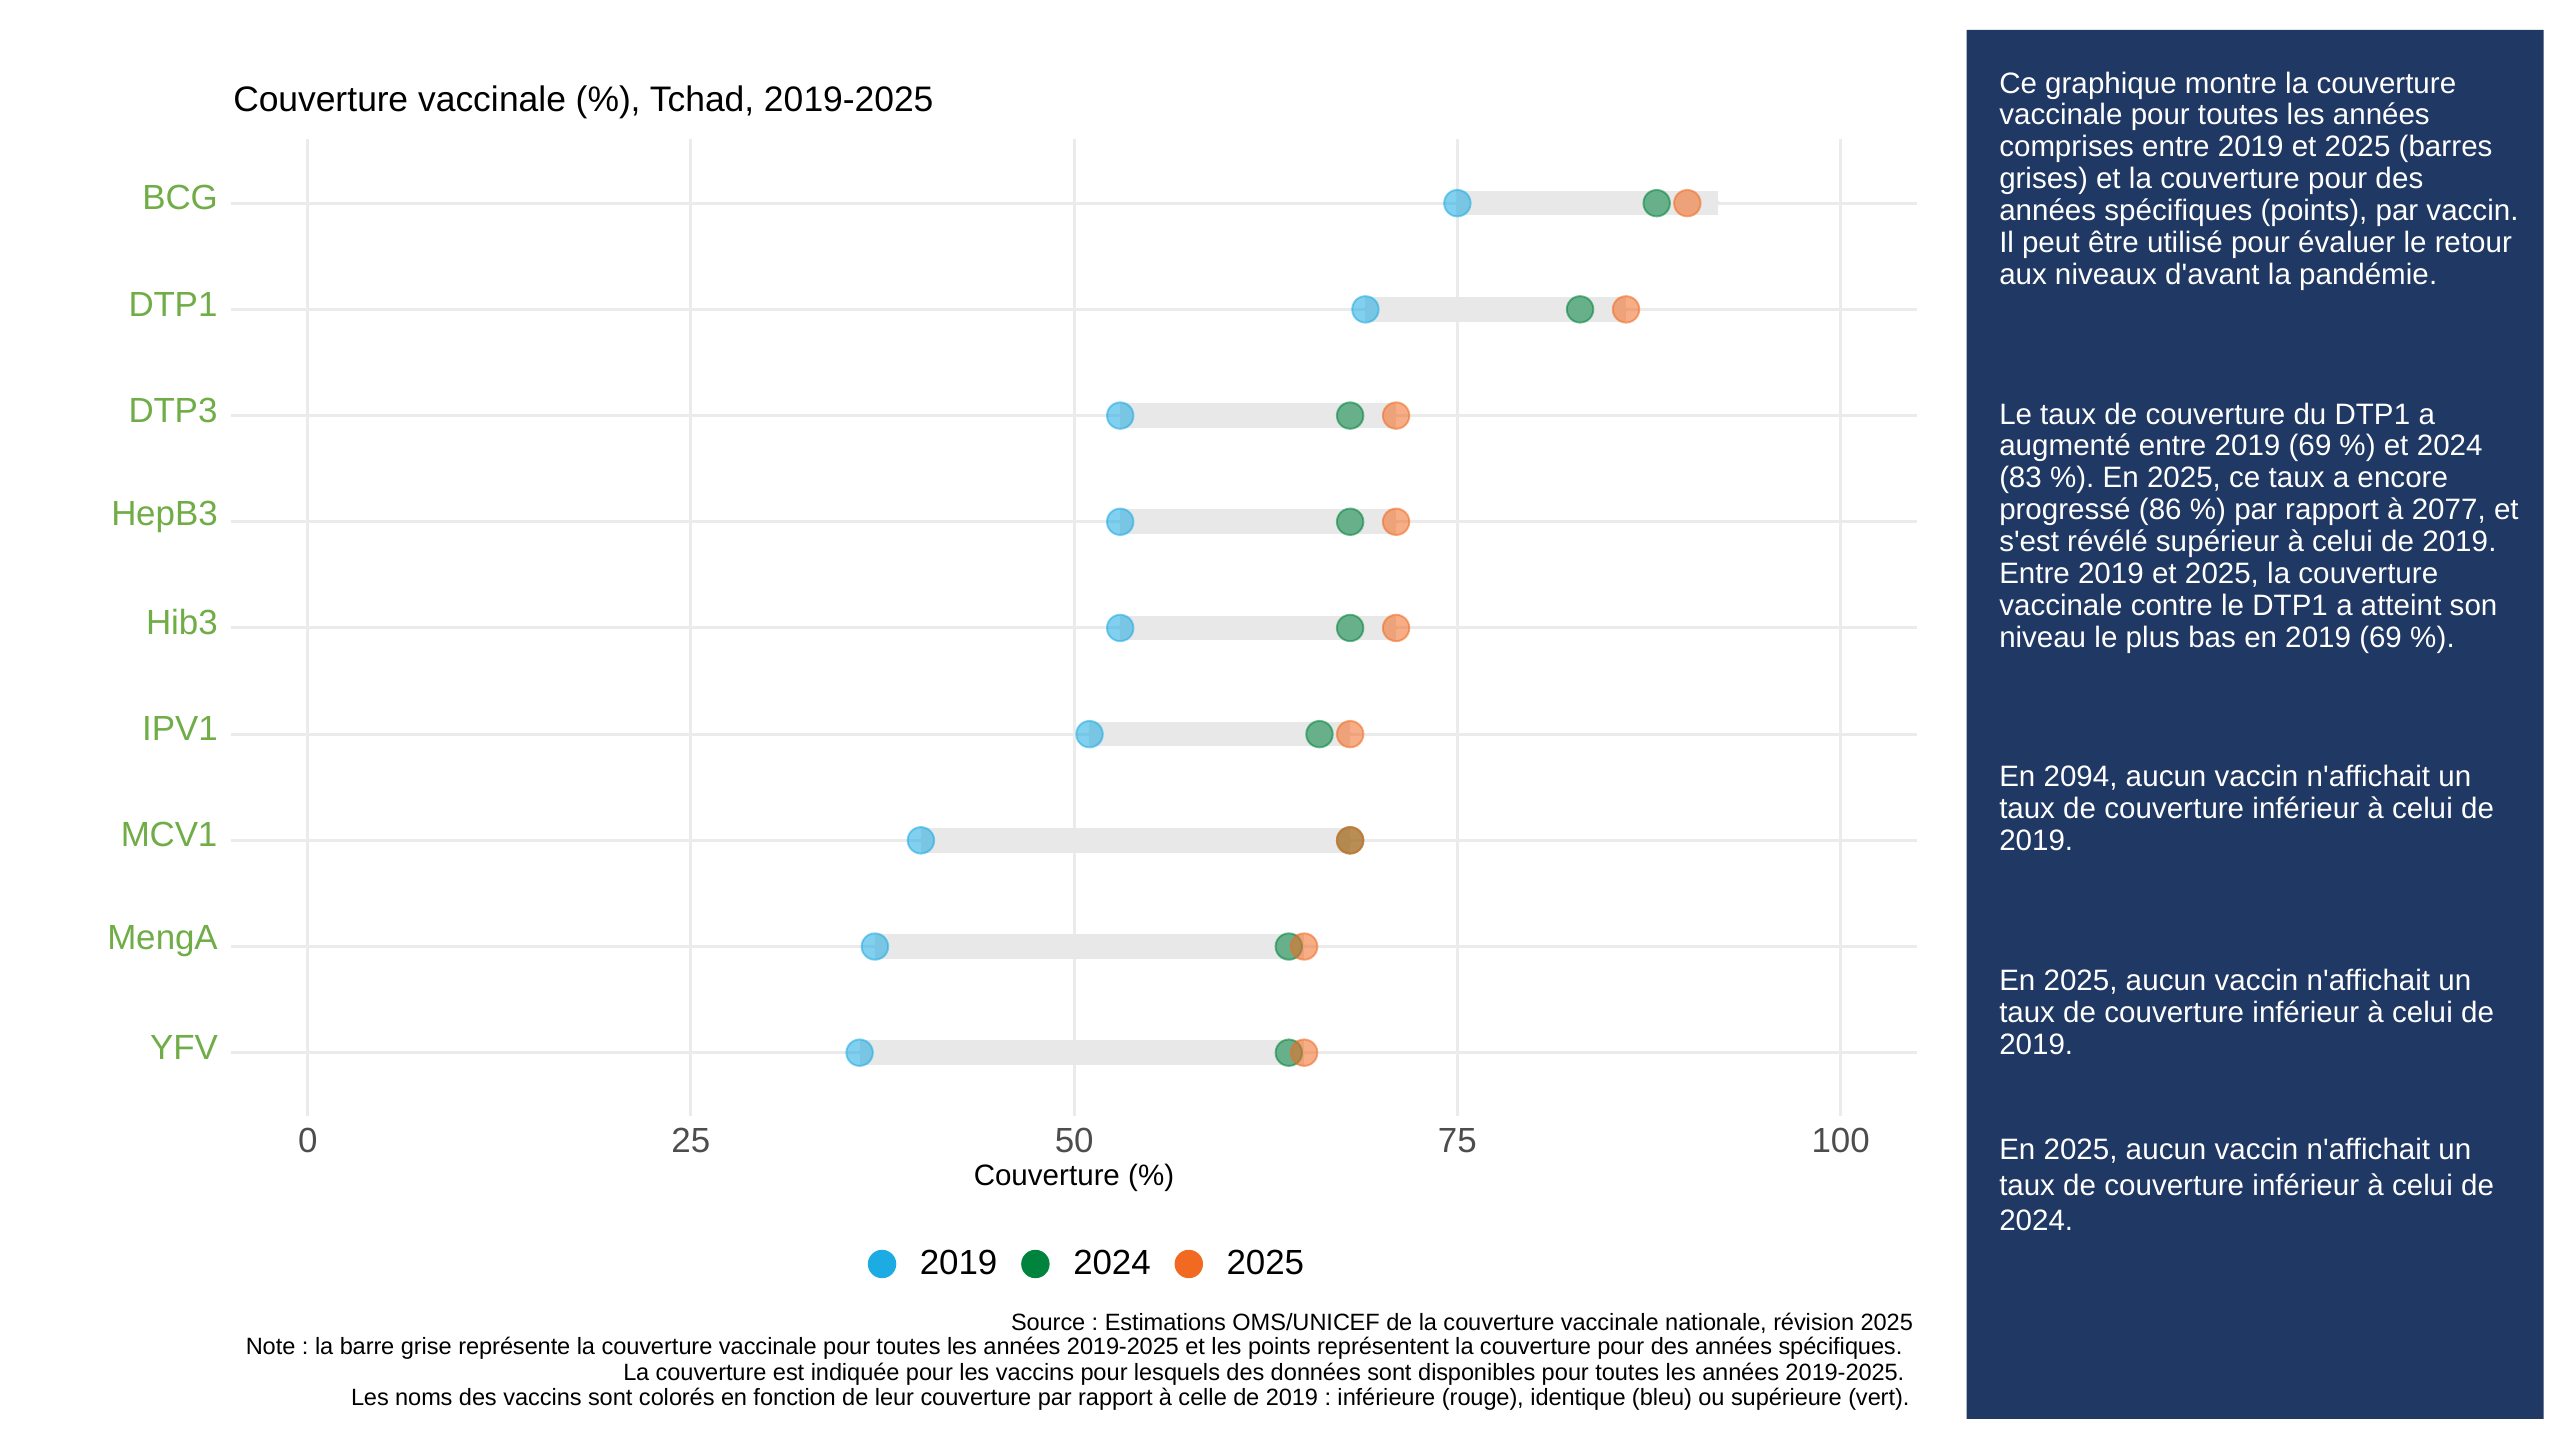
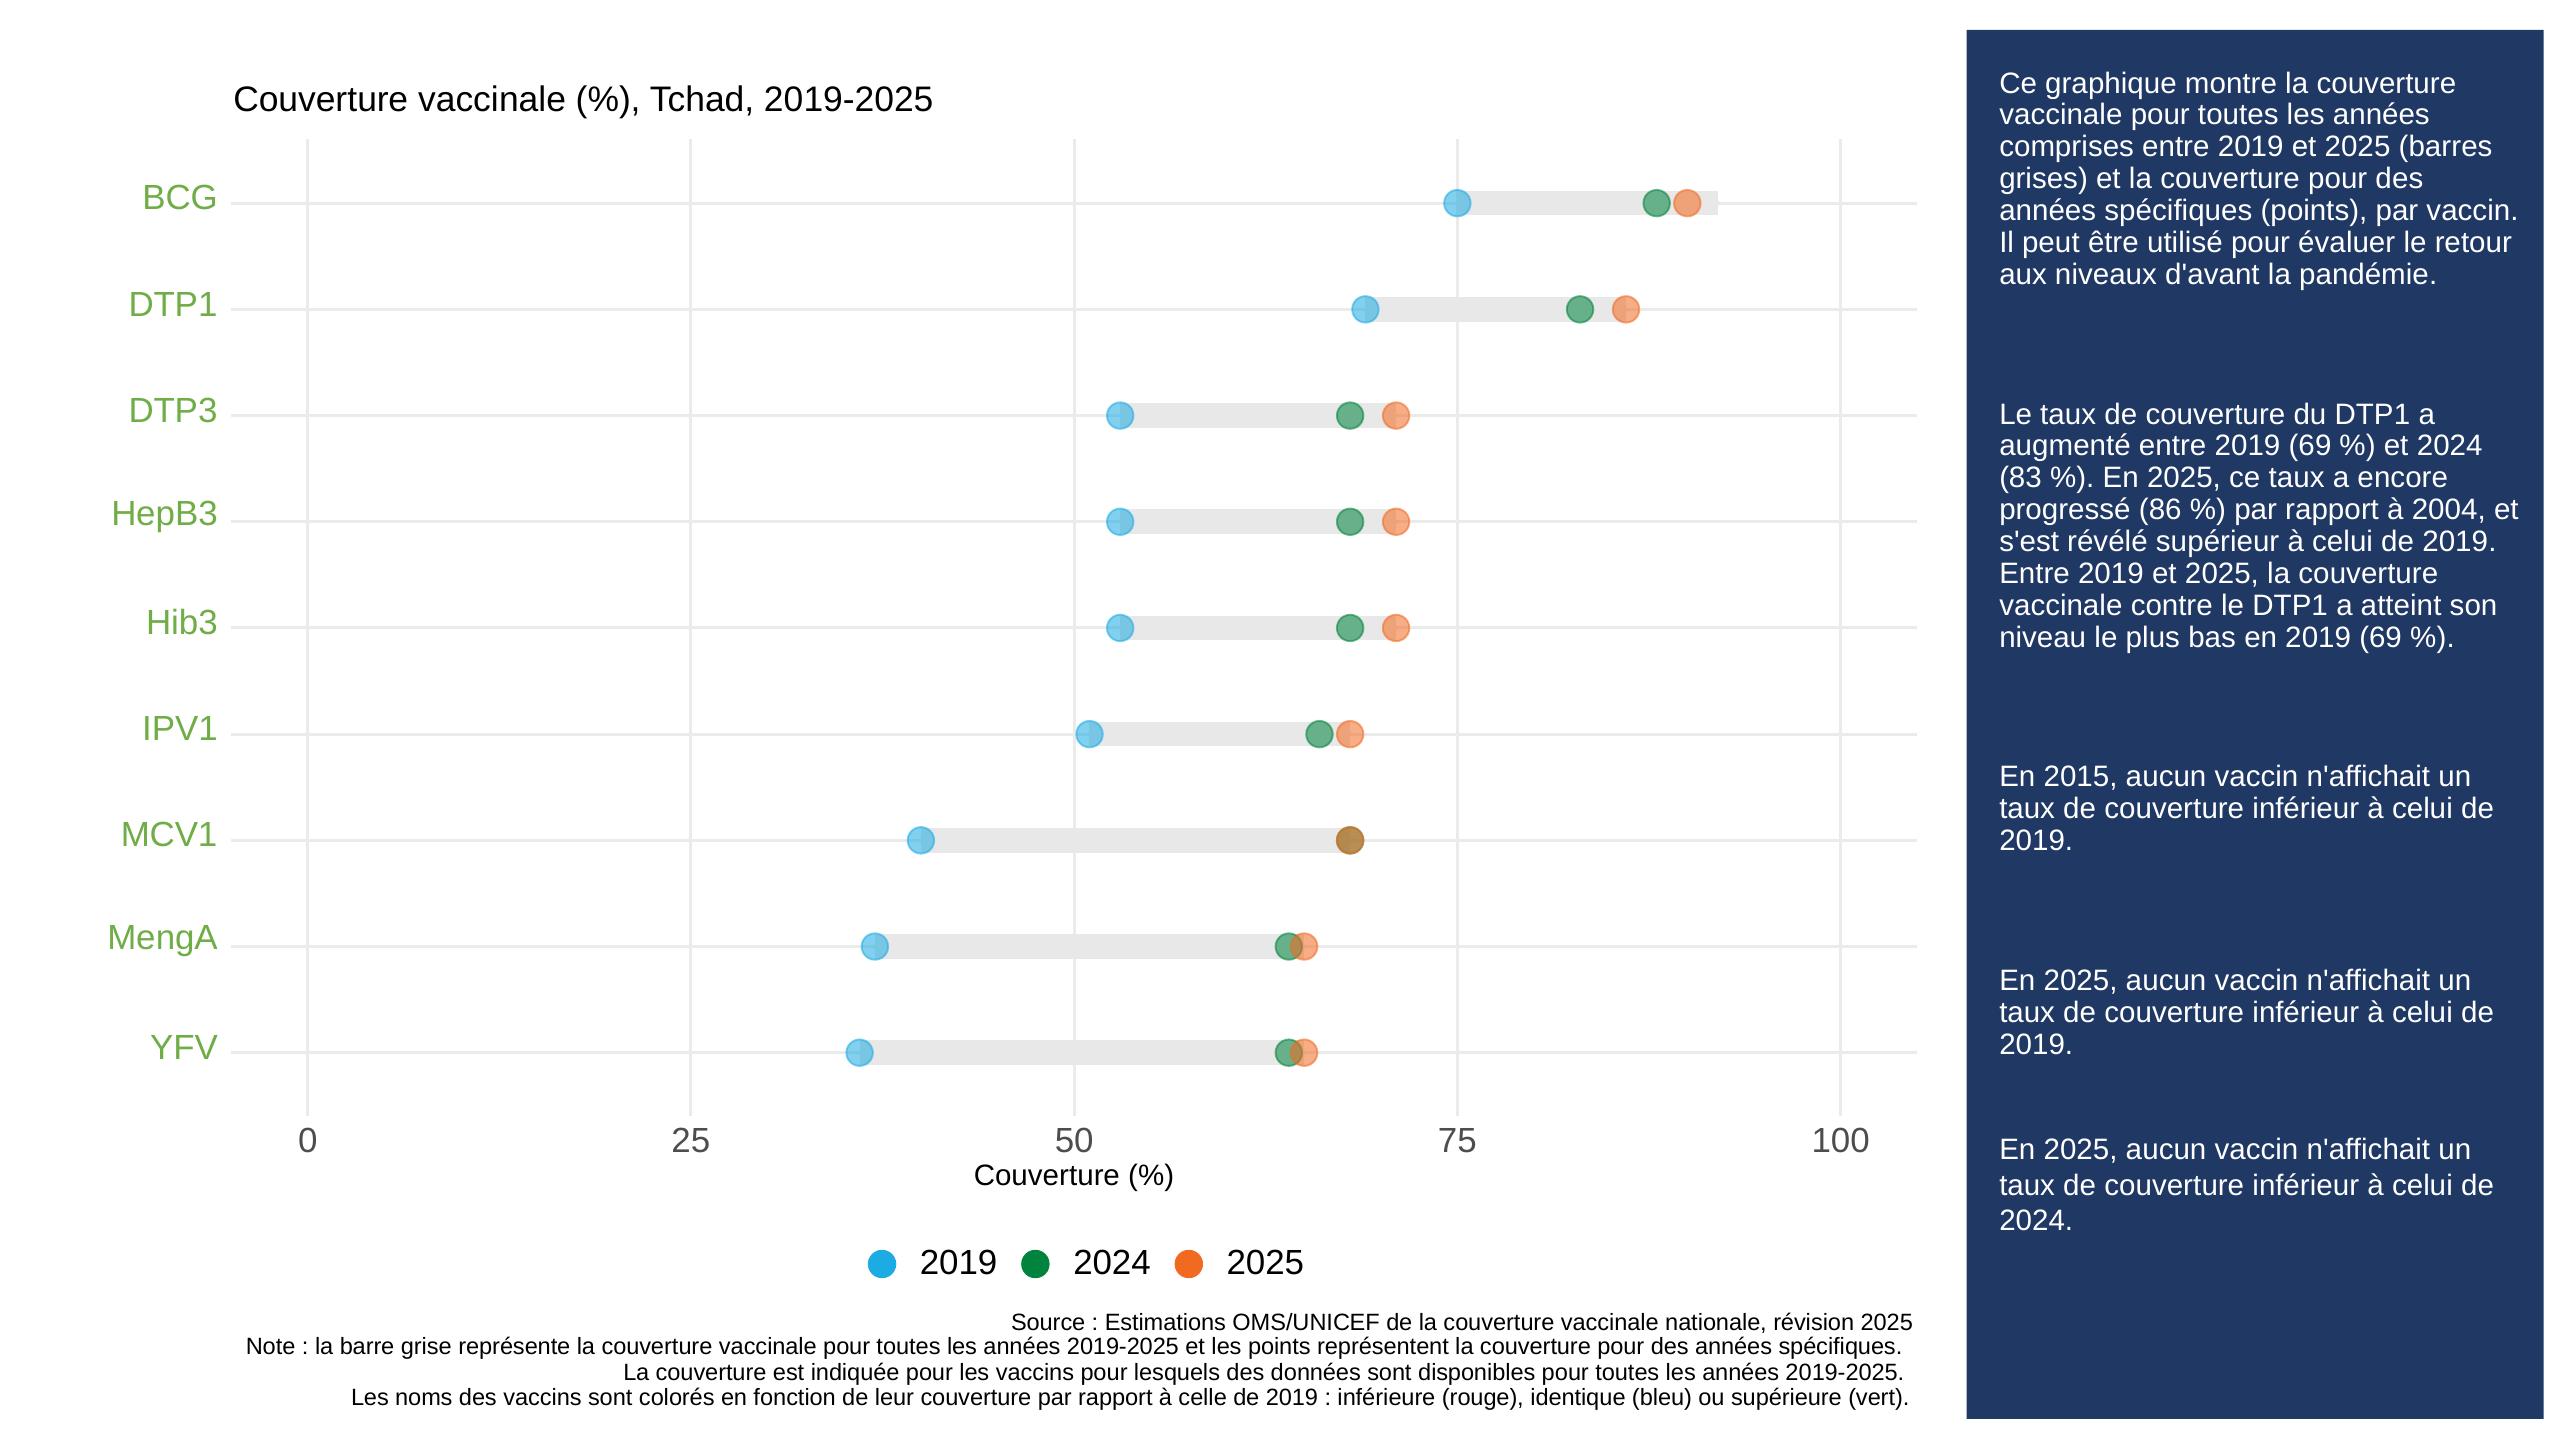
2077: 2077 -> 2004 (2449, 510)
2094: 2094 -> 2015 (2081, 777)
